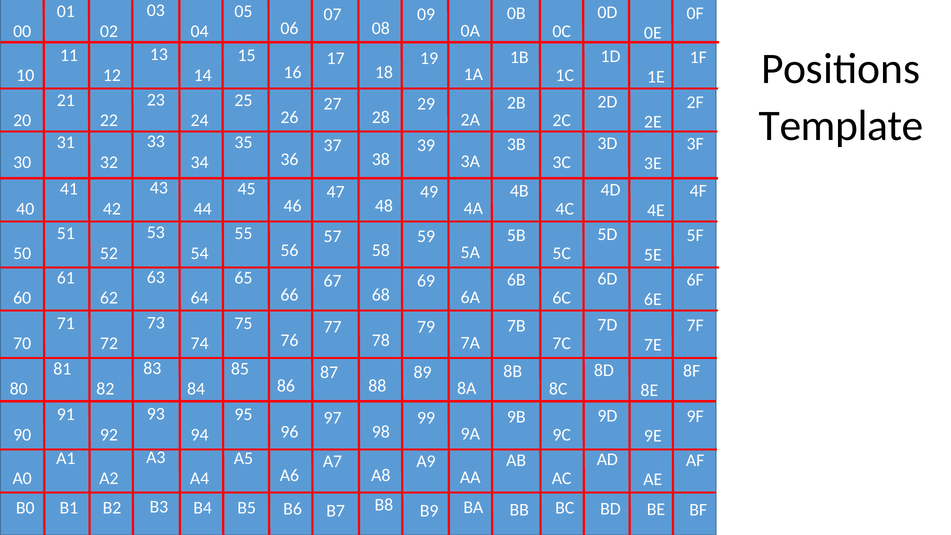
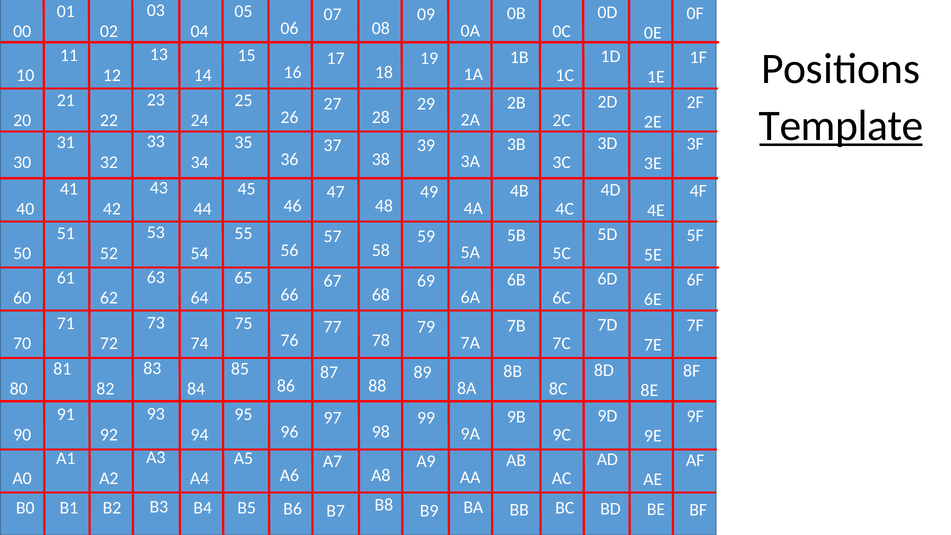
Template underline: none -> present (841, 126)
